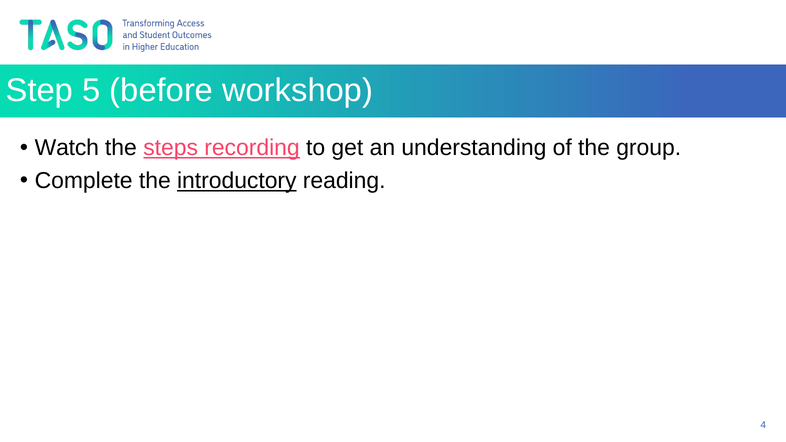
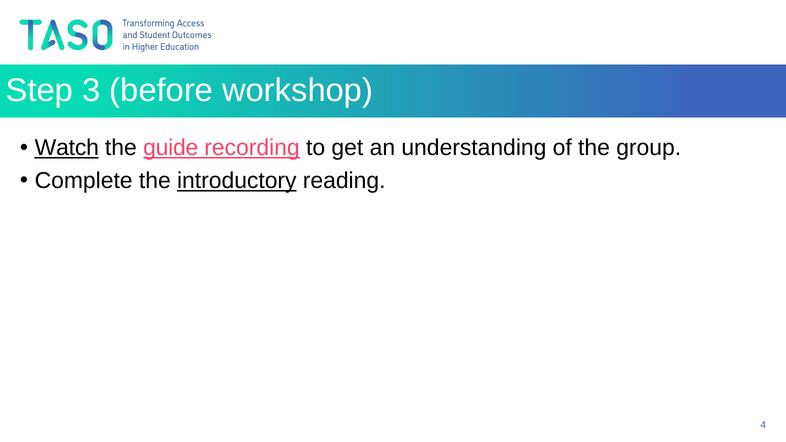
5: 5 -> 3 (91, 91)
Watch underline: none -> present (67, 148)
steps: steps -> guide (171, 148)
